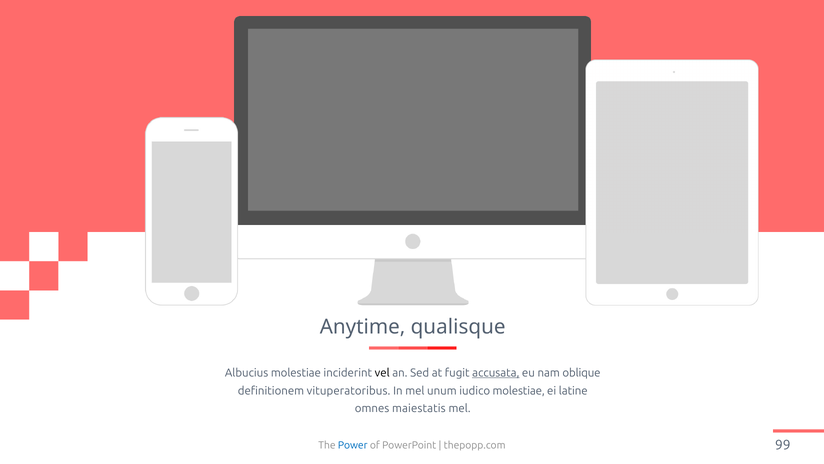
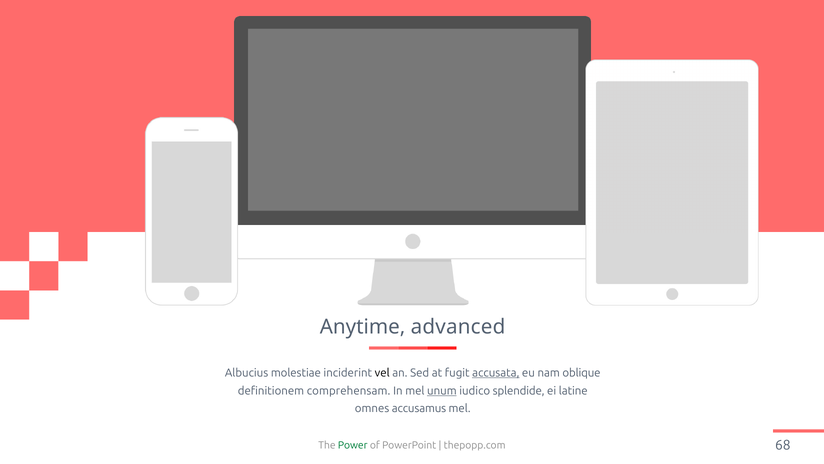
qualisque: qualisque -> advanced (458, 326)
vituperatoribus: vituperatoribus -> comprehensam (349, 390)
unum underline: none -> present (442, 390)
iudico molestiae: molestiae -> splendide (519, 390)
maiestatis: maiestatis -> accusamus (419, 408)
Power colour: blue -> green (353, 445)
99: 99 -> 68 (783, 445)
